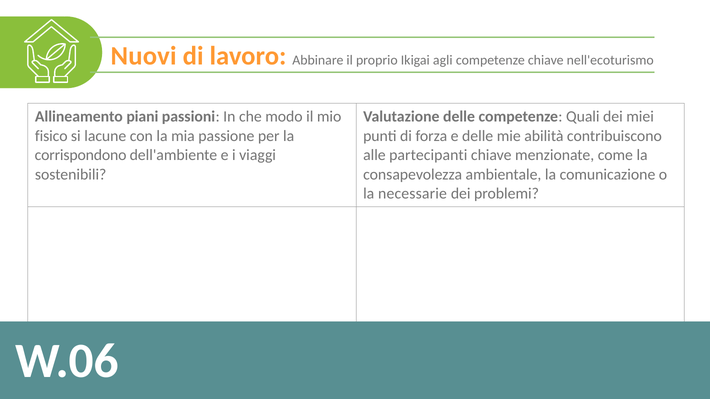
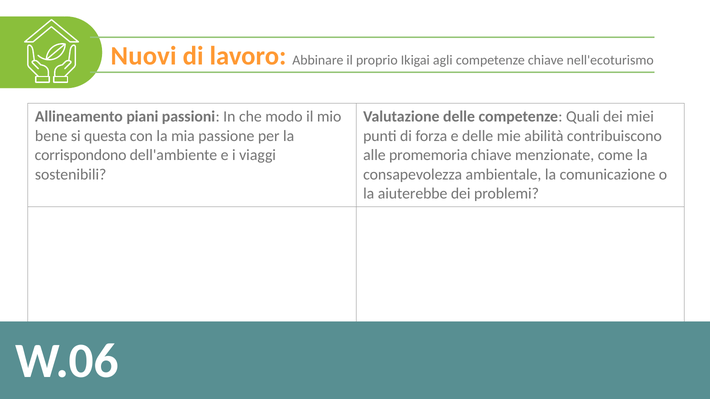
fisico: fisico -> bene (51, 136)
lacune: lacune -> questa (105, 136)
partecipanti: partecipanti -> promemoria (428, 155)
necessarie: necessarie -> aiuterebbe (413, 194)
